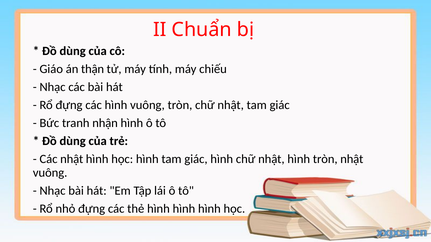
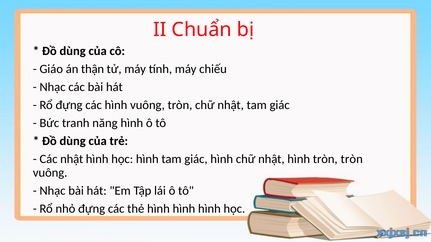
nhận: nhận -> năng (105, 123)
tròn nhật: nhật -> tròn (352, 159)
